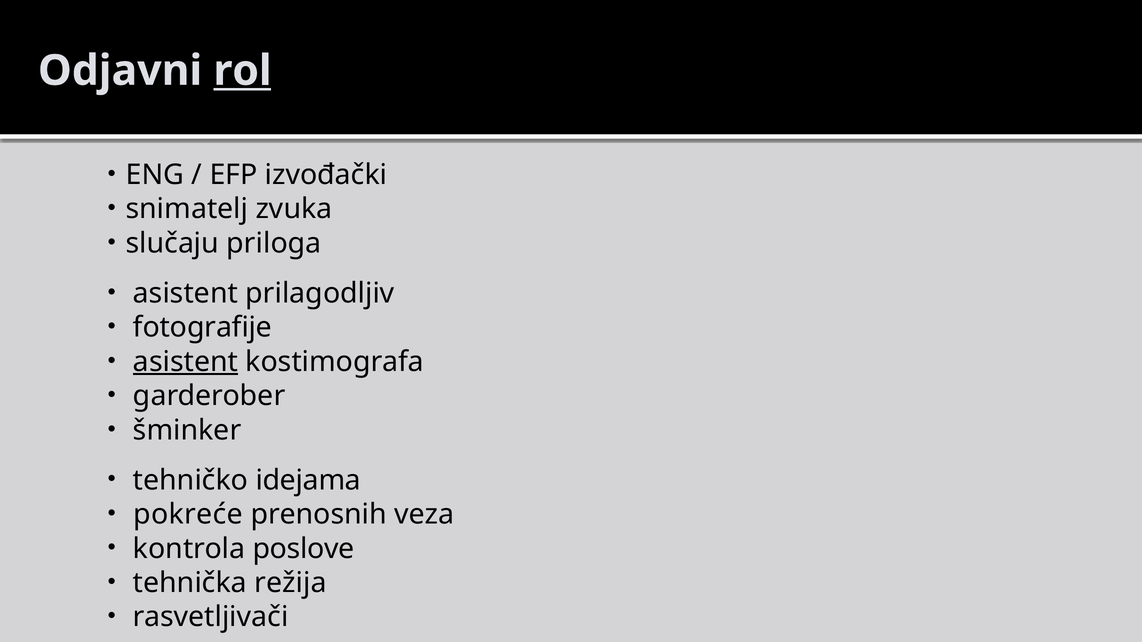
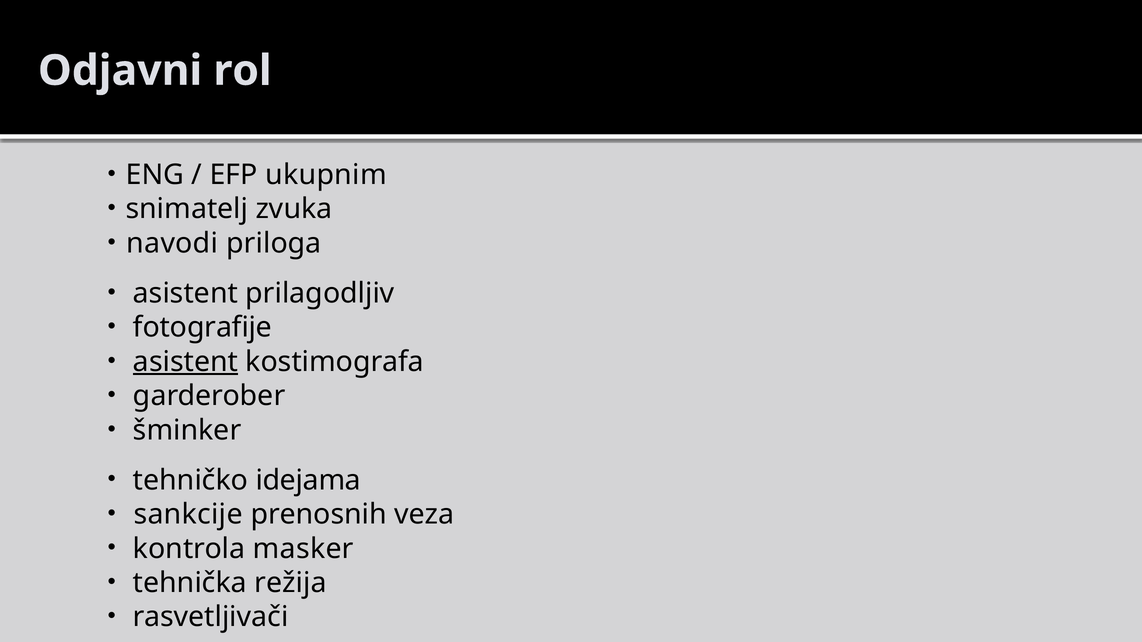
rol underline: present -> none (242, 71)
izvođački: izvođački -> ukupnim (326, 175)
slučaju: slučaju -> navodi (172, 243)
pokreće: pokreće -> sankcije (188, 515)
poslove: poslove -> masker (303, 549)
